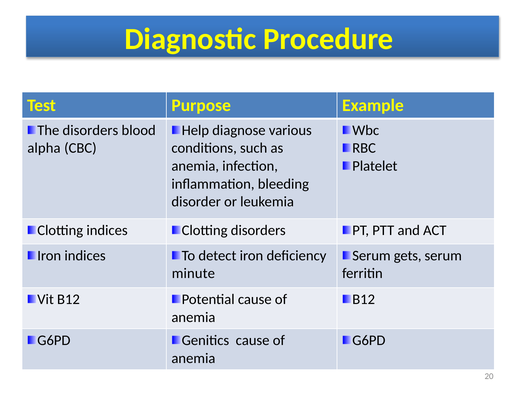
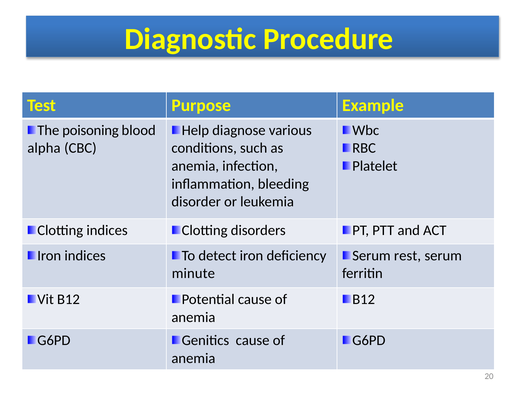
The disorders: disorders -> poisoning (91, 130)
gets: gets -> rest (408, 255)
